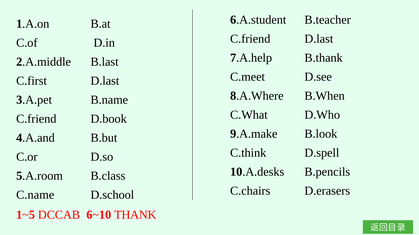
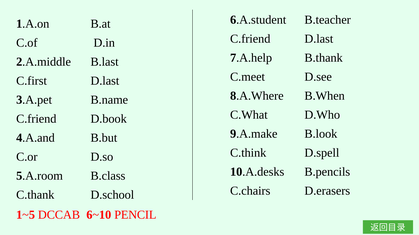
C.name: C.name -> C.thank (35, 195)
THANK: THANK -> PENCIL (135, 215)
